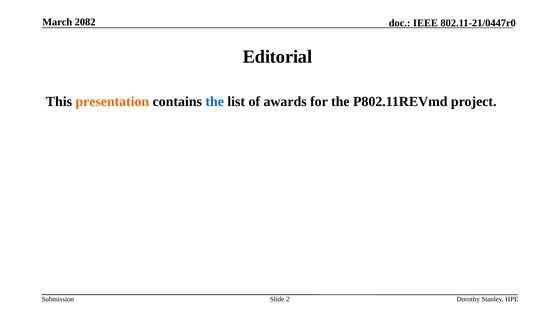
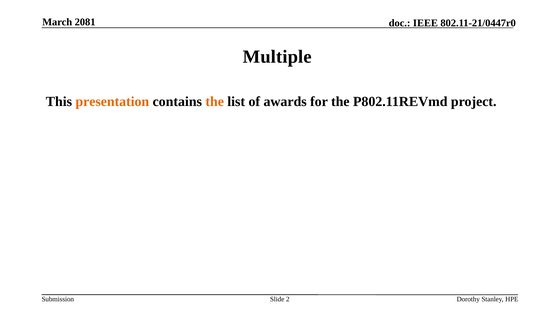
2082: 2082 -> 2081 (85, 22)
Editorial: Editorial -> Multiple (277, 57)
the colour: blue -> orange (215, 102)
